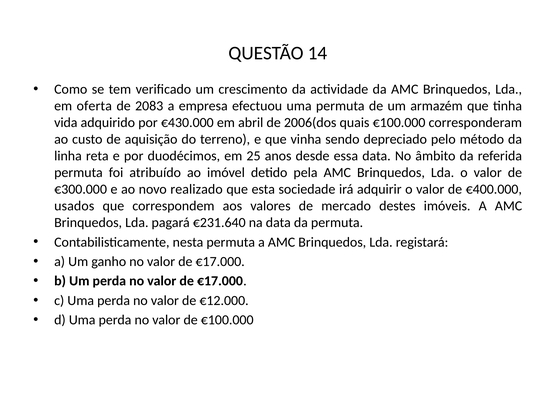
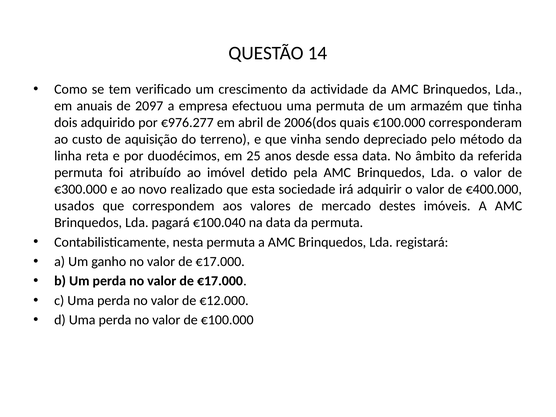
oferta: oferta -> anuais (94, 106)
2083: 2083 -> 2097 (149, 106)
vida: vida -> dois (66, 123)
€430.000: €430.000 -> €976.277 (187, 123)
€231.640: €231.640 -> €100.040 (219, 223)
